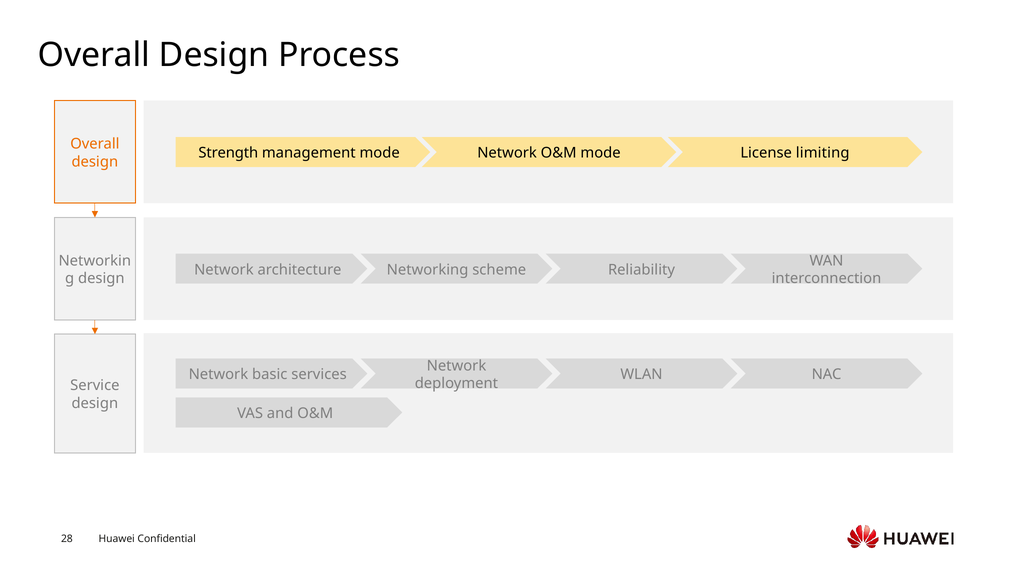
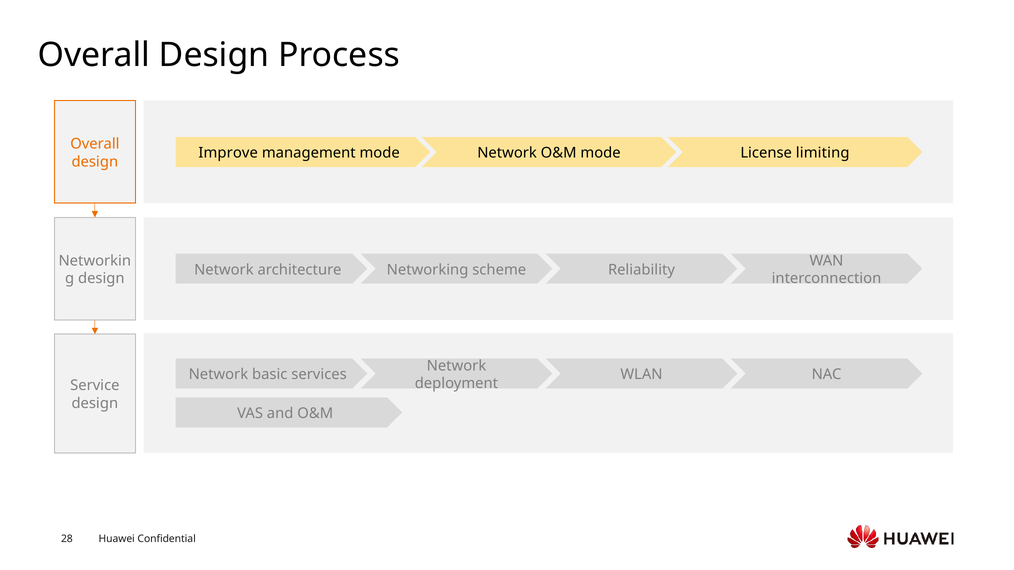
Strength: Strength -> Improve (228, 153)
